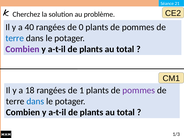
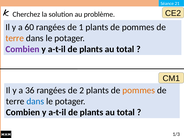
40: 40 -> 60 (29, 27)
0: 0 -> 1 (81, 27)
terre colour: blue -> orange (15, 38)
18: 18 -> 36 (30, 90)
1: 1 -> 2 (82, 90)
pommes colour: purple -> orange (139, 90)
